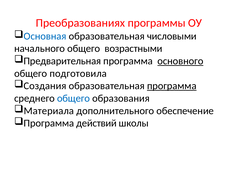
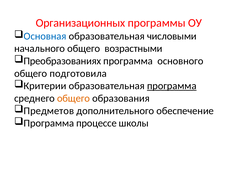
Преобразованиях: Преобразованиях -> Организационных (80, 23)
Предварительная: Предварительная -> Преобразованиях (62, 61)
основного underline: present -> none (180, 61)
Создания: Создания -> Критерии (45, 86)
общего colour: blue -> orange (73, 99)
Материала: Материала -> Предметов (49, 111)
действий: действий -> процессе (97, 124)
